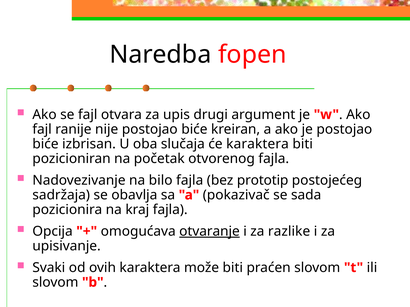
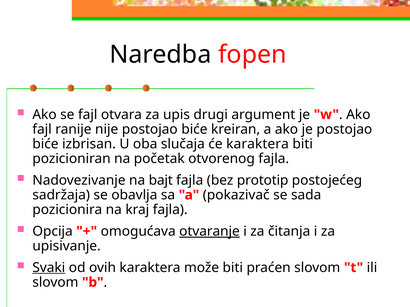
bilo: bilo -> bajt (161, 181)
razlike: razlike -> čitanja (289, 232)
Svaki underline: none -> present (49, 268)
